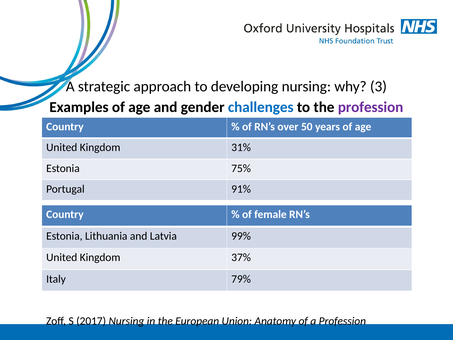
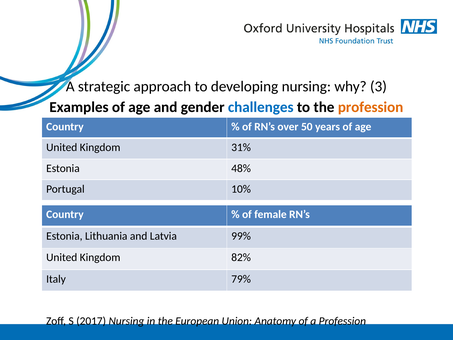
profession colour: purple -> orange (371, 107)
75%: 75% -> 48% (241, 168)
91%: 91% -> 10% (241, 189)
37%: 37% -> 82% (241, 257)
